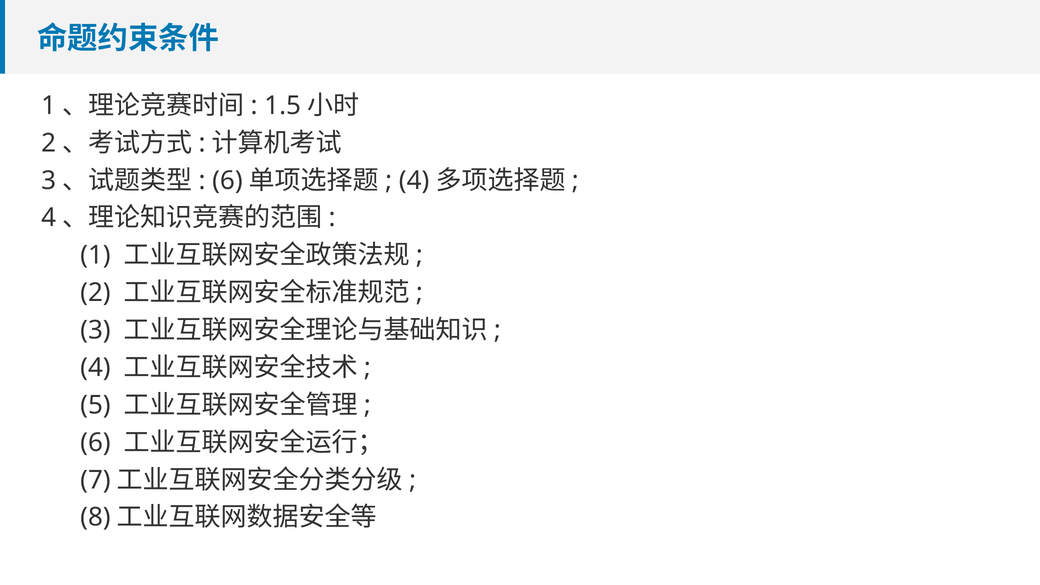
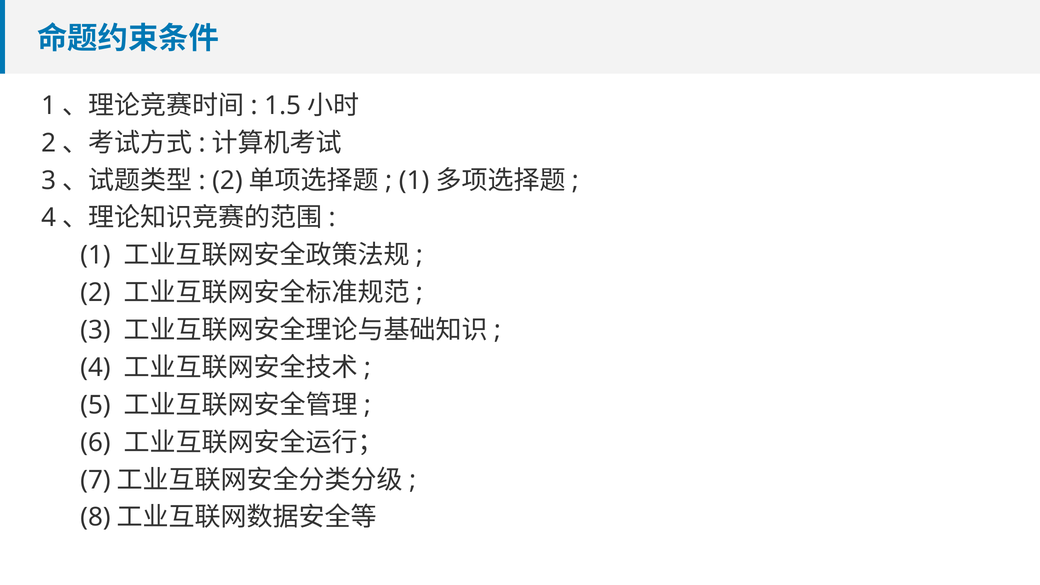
6: 6 -> 2 (227, 180)
4: 4 -> 1 (414, 180)
